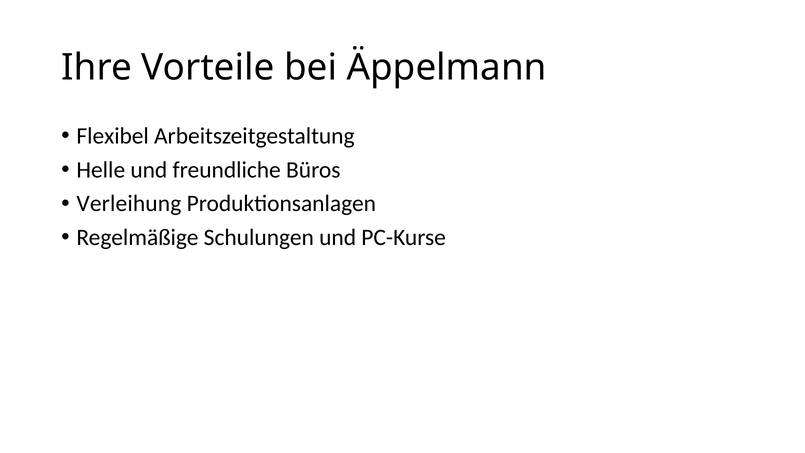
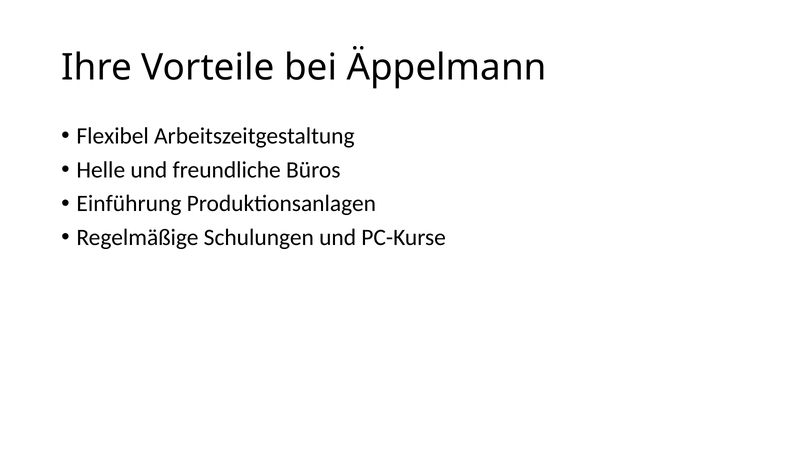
Verleihung: Verleihung -> Einführung (129, 204)
